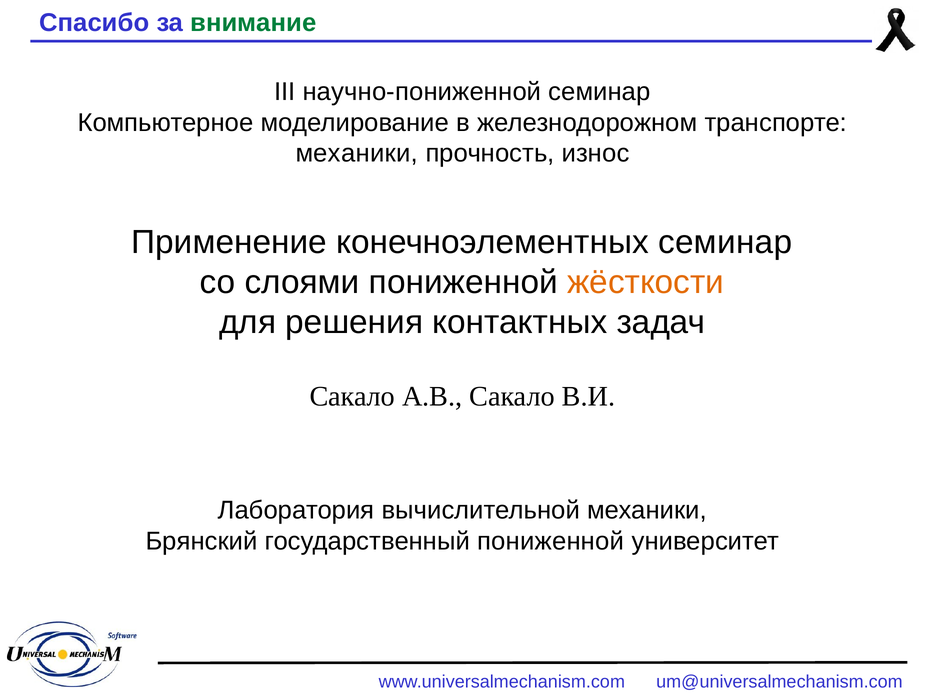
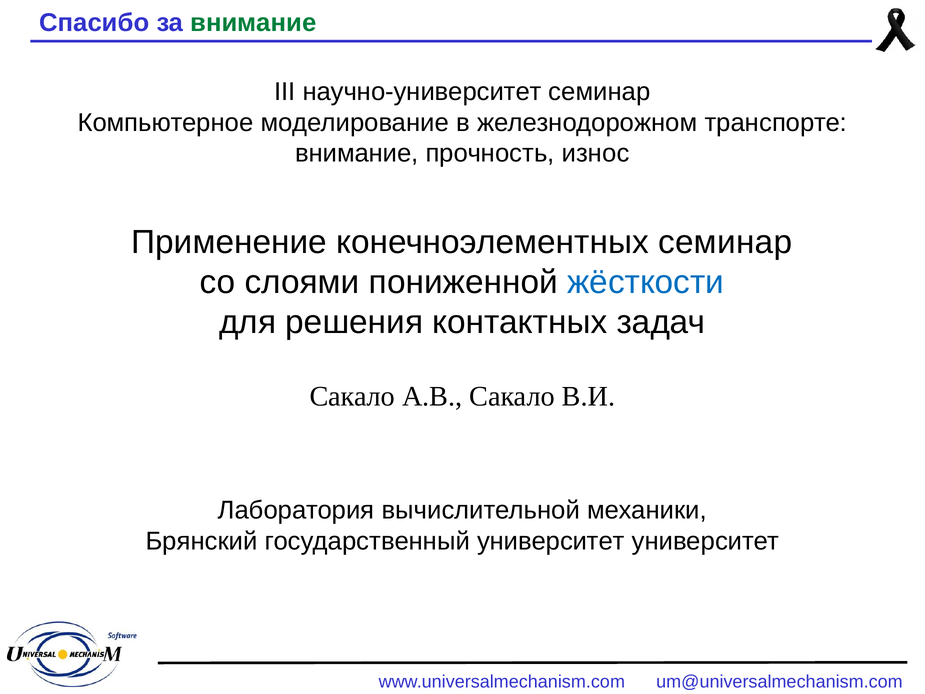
научно-пониженной: научно-пониженной -> научно-университет (422, 92)
механики: механики -> внимание (357, 153)
жёсткости colour: orange -> blue (646, 282)
государственный пониженной: пониженной -> университет (551, 541)
